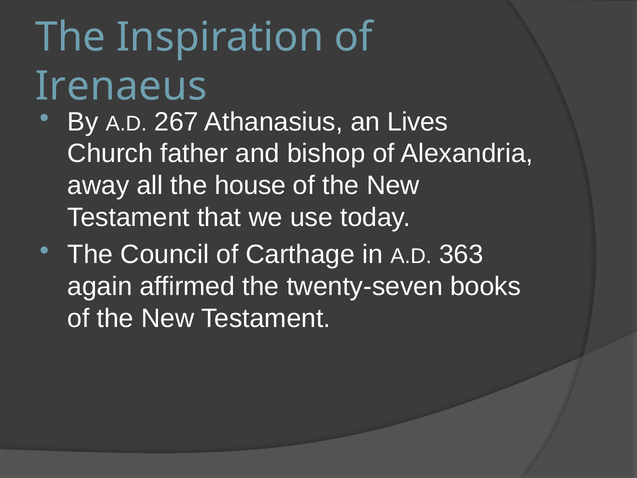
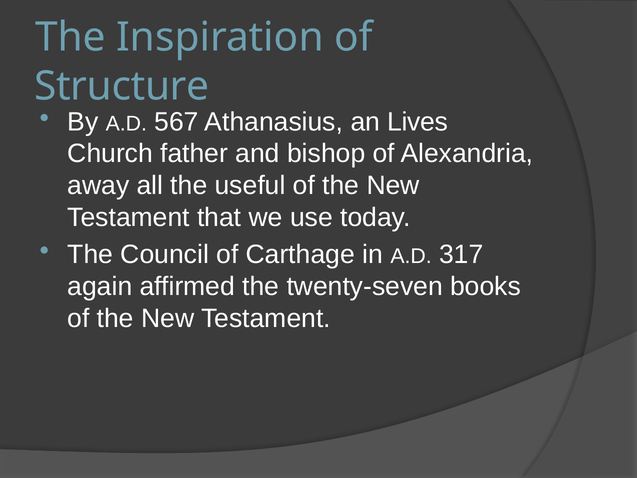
Irenaeus: Irenaeus -> Structure (122, 86)
267: 267 -> 567 (176, 122)
house: house -> useful (250, 185)
363: 363 -> 317 (461, 254)
